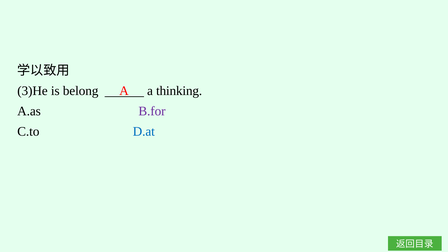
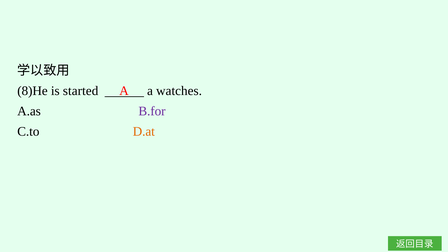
3)He: 3)He -> 8)He (32, 91)
belong: belong -> started (81, 91)
thinking: thinking -> watches (179, 91)
D.at colour: blue -> orange (144, 132)
